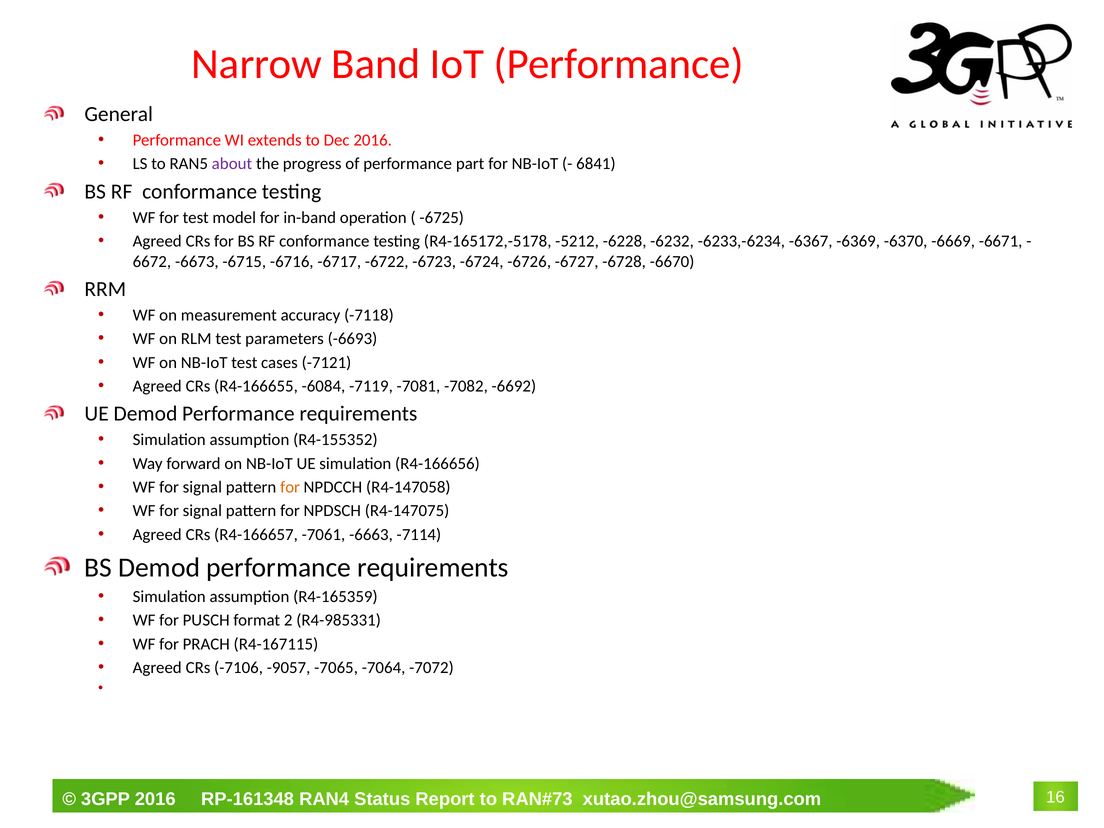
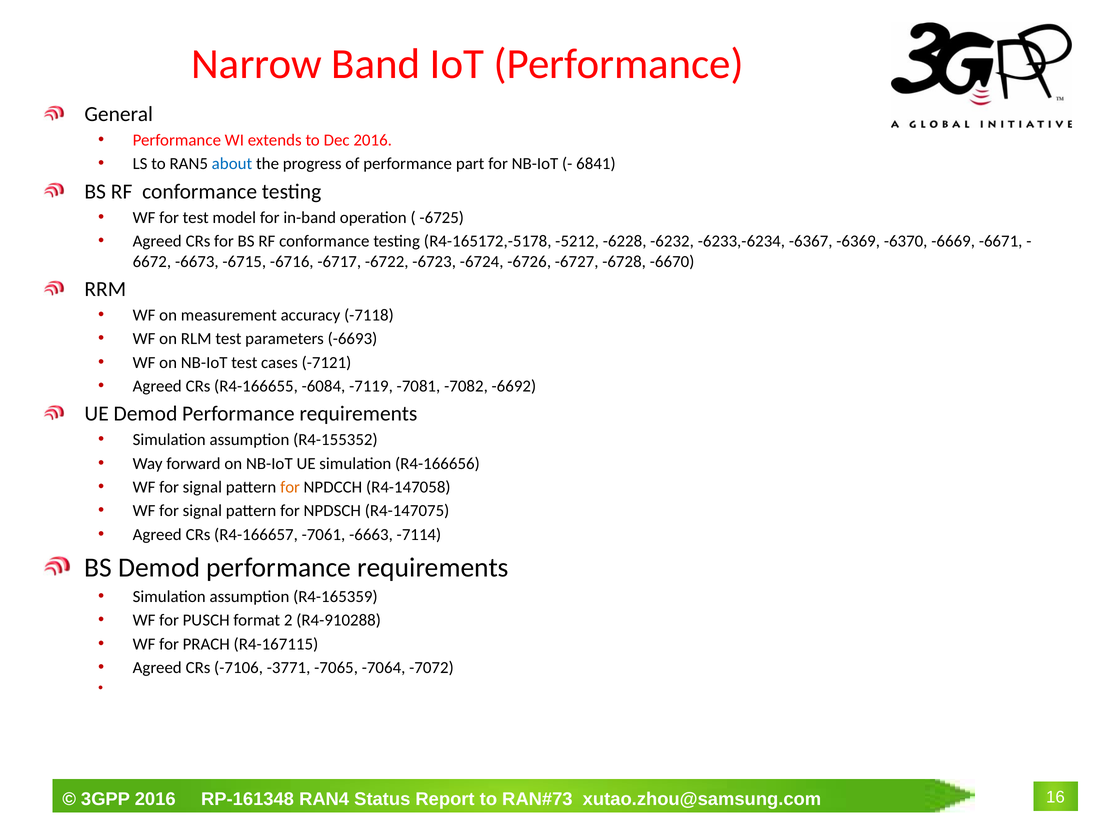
about colour: purple -> blue (232, 164)
R4-985331: R4-985331 -> R4-910288 (339, 620)
-9057: -9057 -> -3771 (289, 668)
